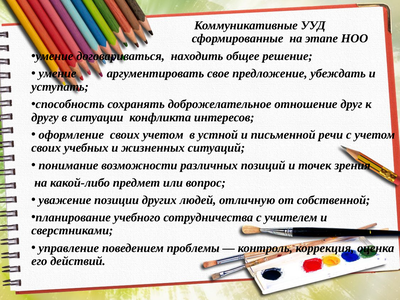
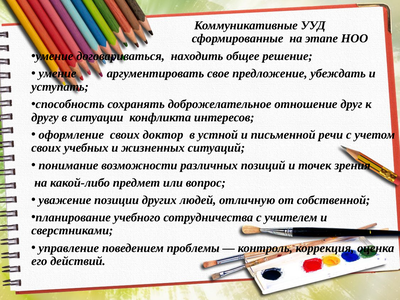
своих учетом: учетом -> доктор (163, 135)
